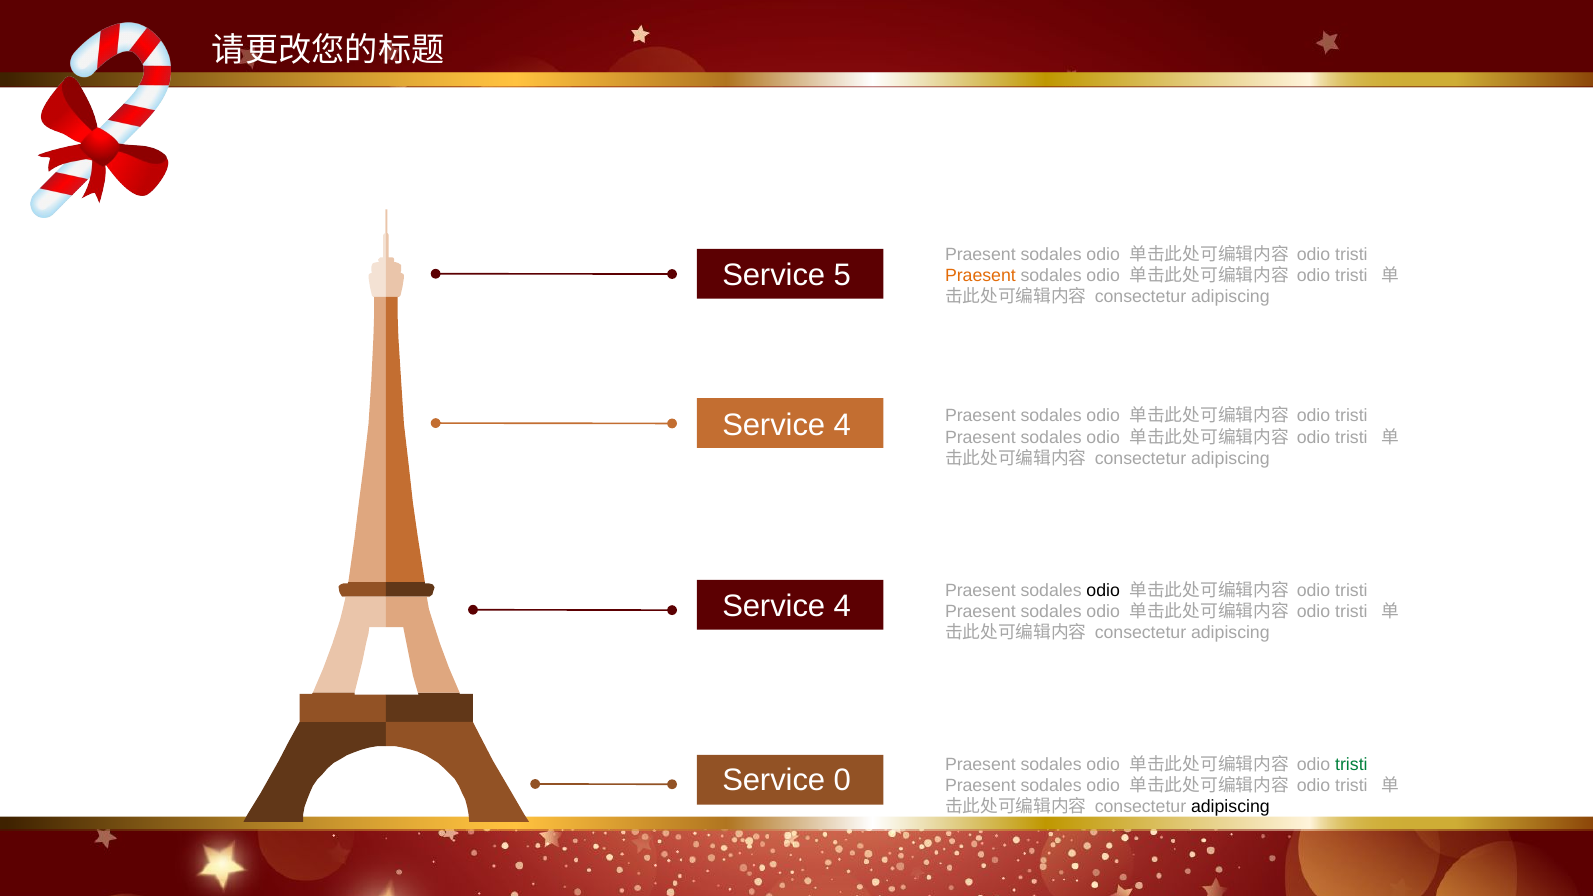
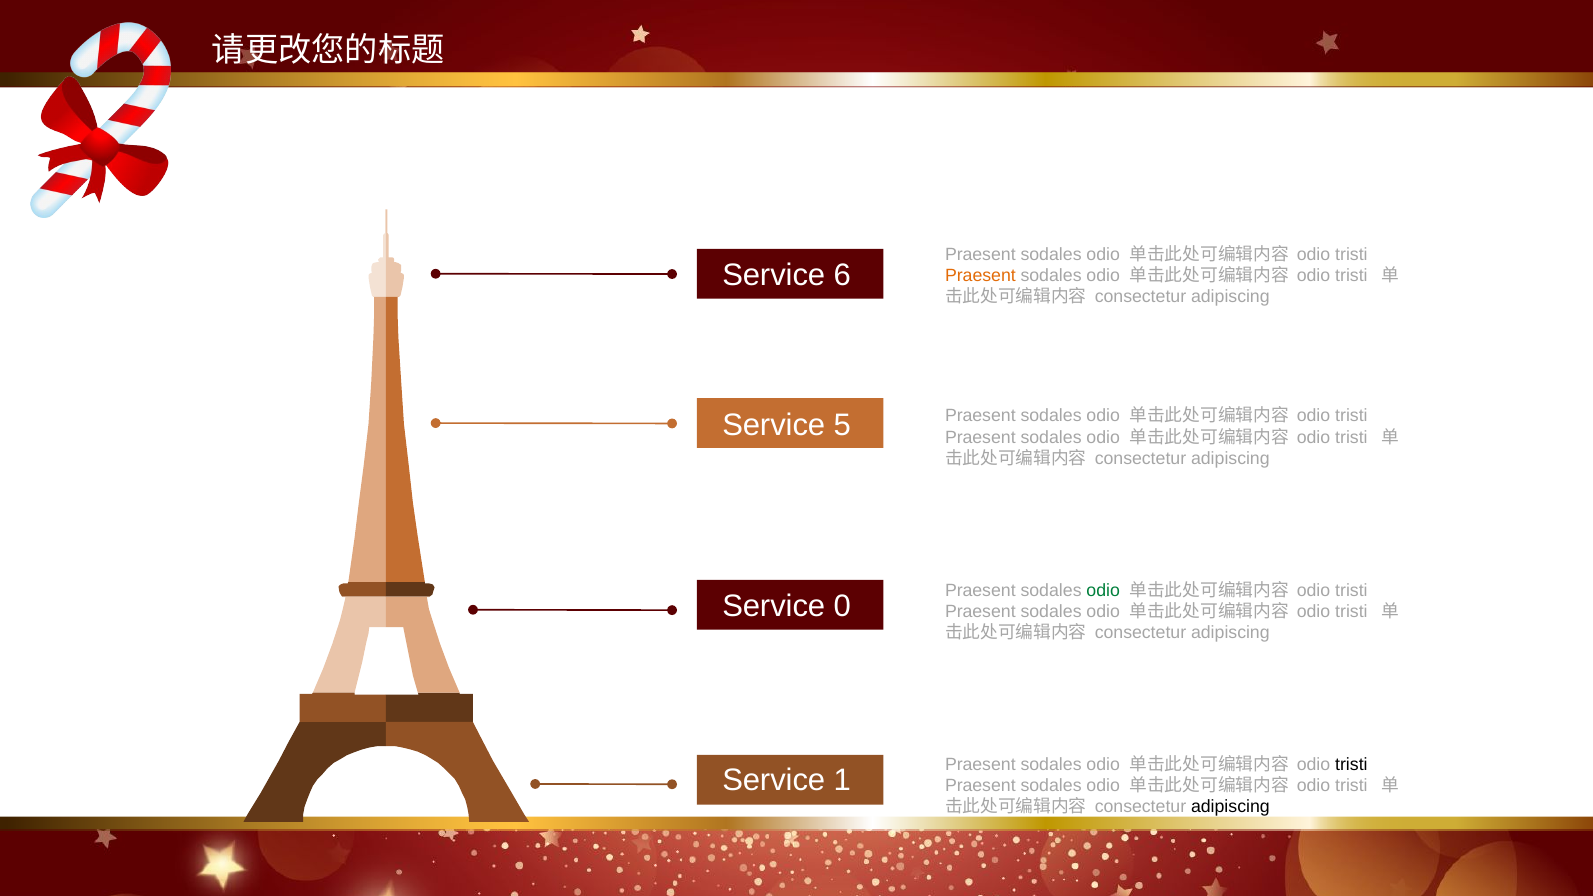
5: 5 -> 6 (842, 275)
4: 4 -> 5 (842, 425)
odio colour: black -> green (1103, 590)
4: 4 -> 0 (842, 606)
tristi colour: green -> black (1351, 764)
0: 0 -> 1 (842, 780)
